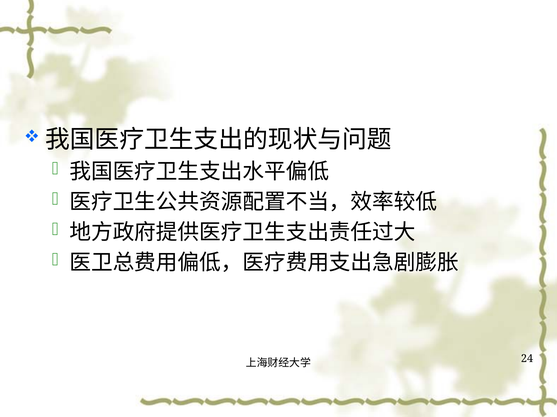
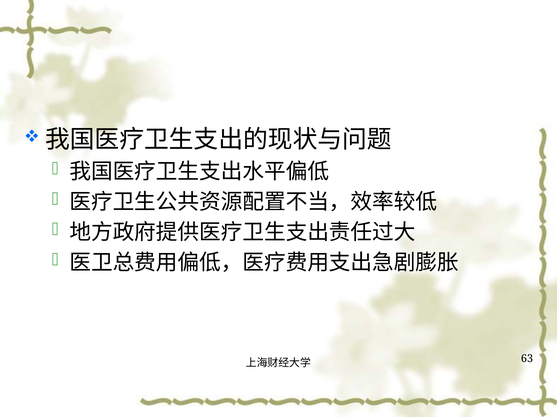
24: 24 -> 63 (527, 359)
